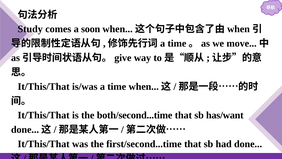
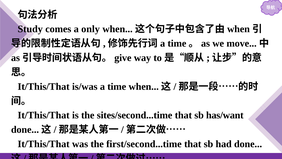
soon: soon -> only (91, 29)
both/second...time: both/second...time -> sites/second...time (135, 115)
